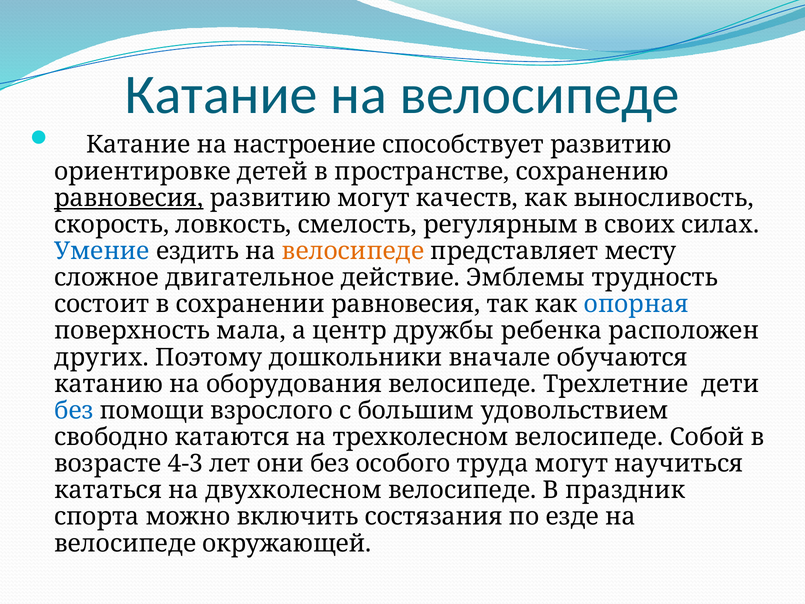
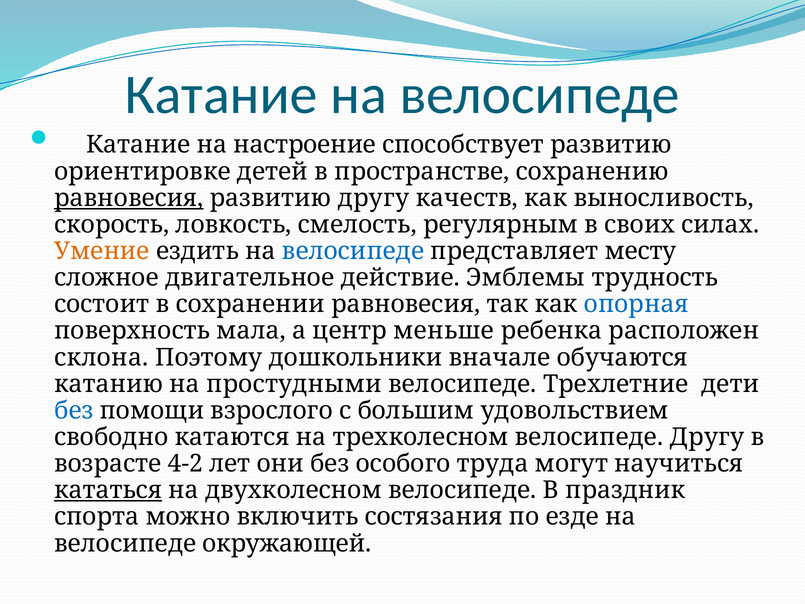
развитию могут: могут -> другу (373, 198)
Умение colour: blue -> orange (102, 251)
велосипеде colour: orange -> blue (353, 251)
дружбы: дружбы -> меньше (444, 331)
других: других -> склона (101, 357)
оборудования: оборудования -> простудными (294, 384)
велосипеде Собой: Собой -> Другу (707, 437)
4-3: 4-3 -> 4-2 (185, 464)
кататься underline: none -> present (108, 490)
